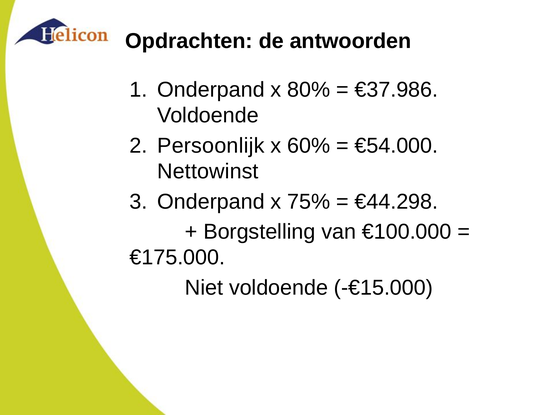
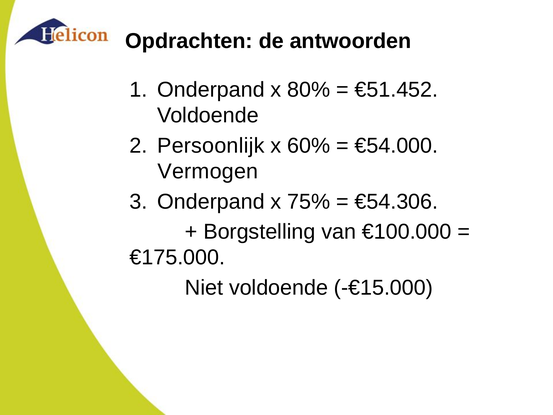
€37.986: €37.986 -> €51.452 (396, 90)
Nettowinst: Nettowinst -> Vermogen (208, 171)
€44.298: €44.298 -> €54.306 (396, 201)
